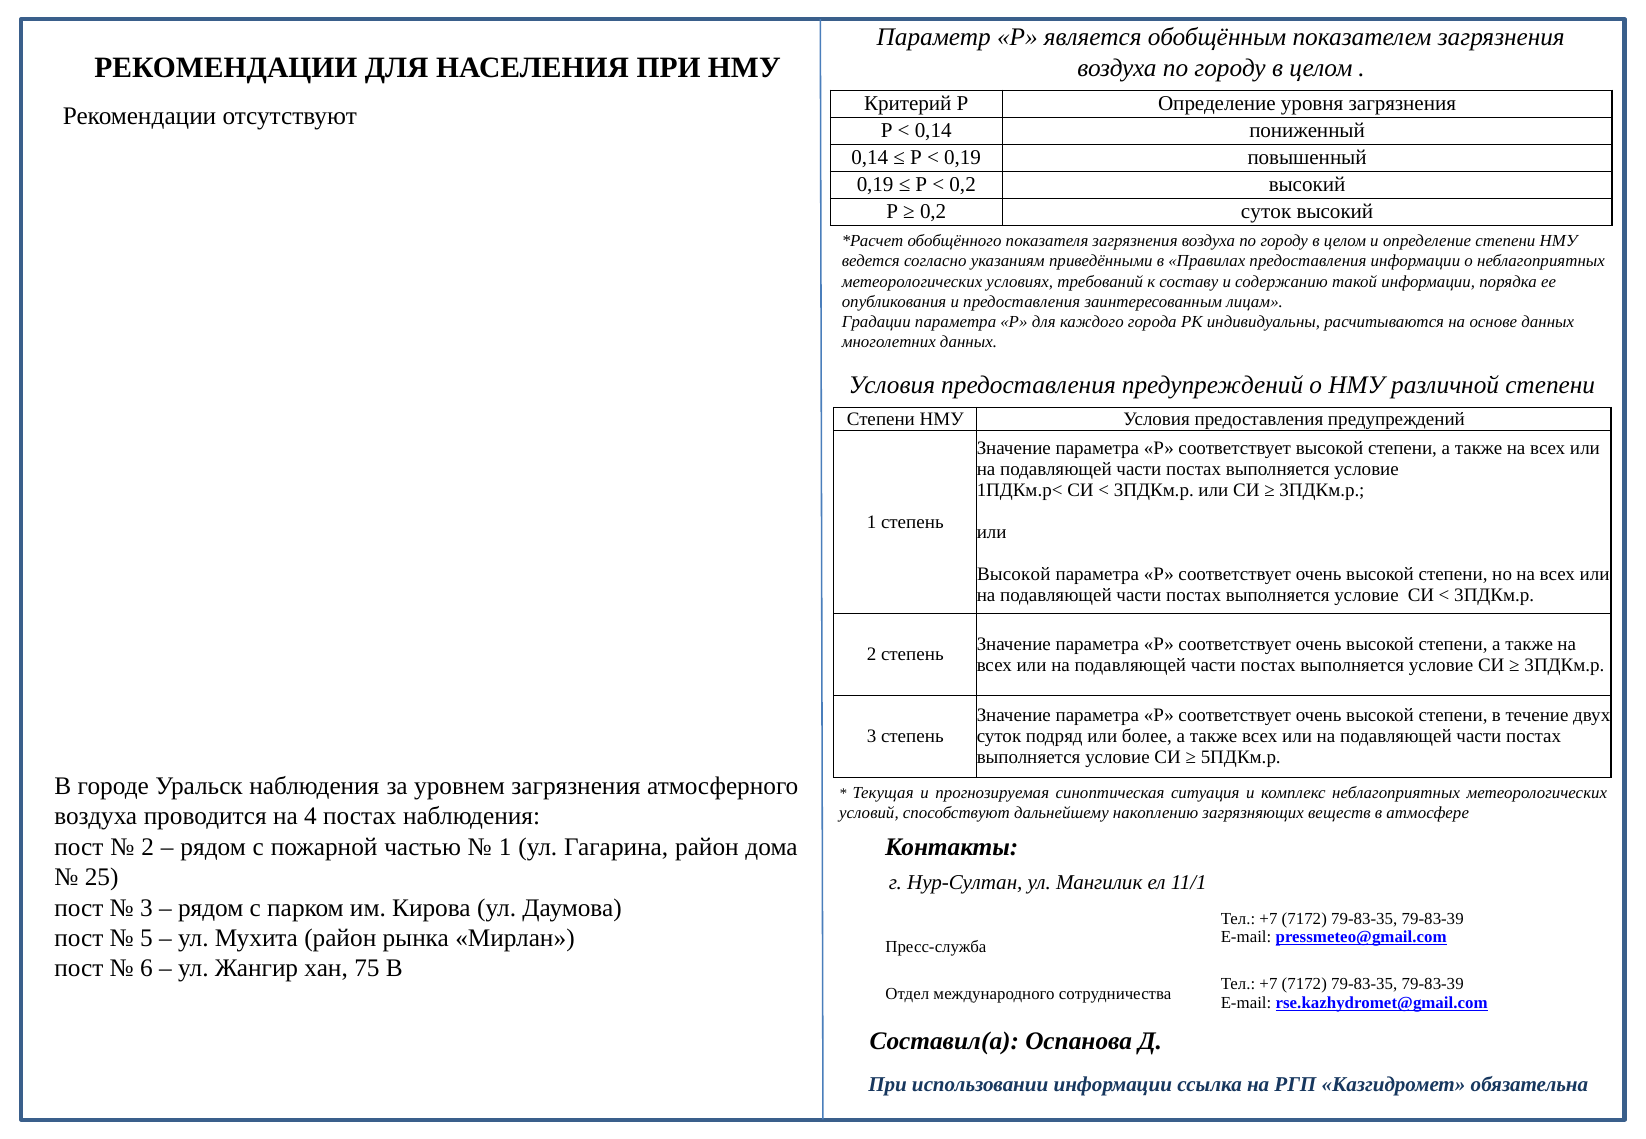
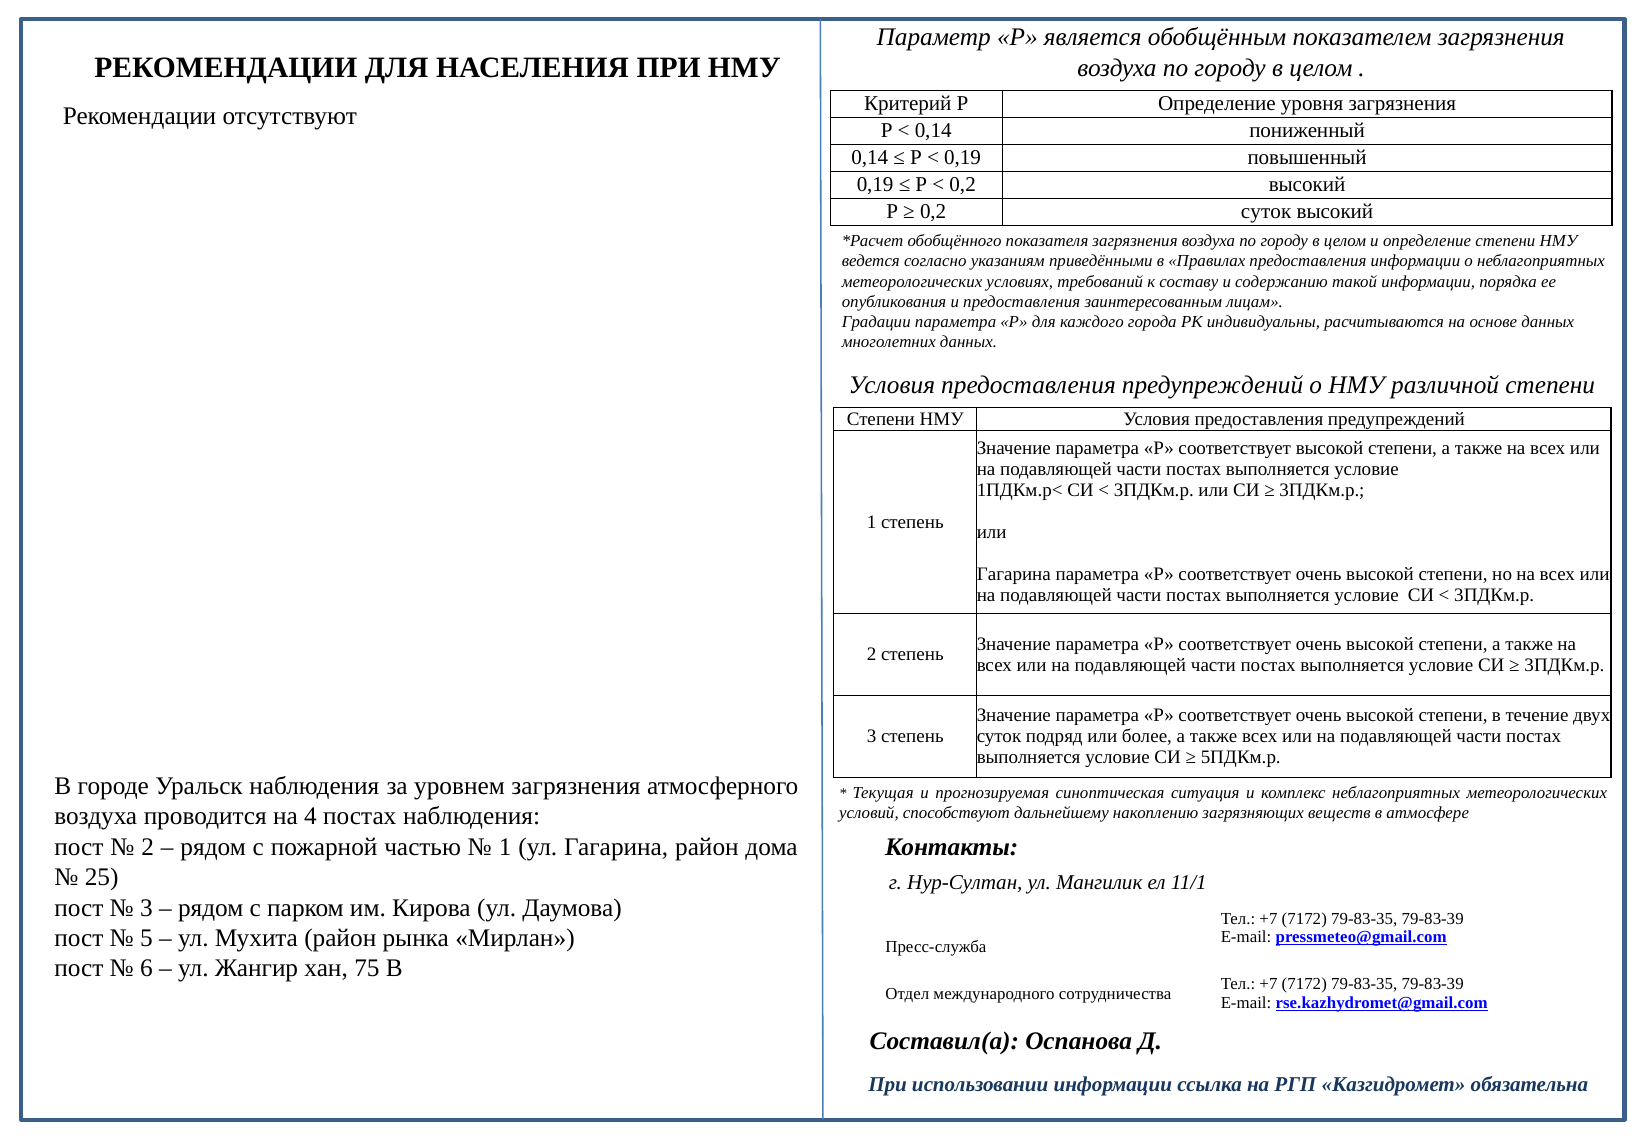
Высокой: Высокой -> Гагарина (1014, 575)
